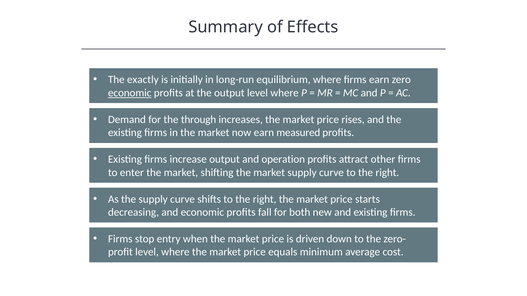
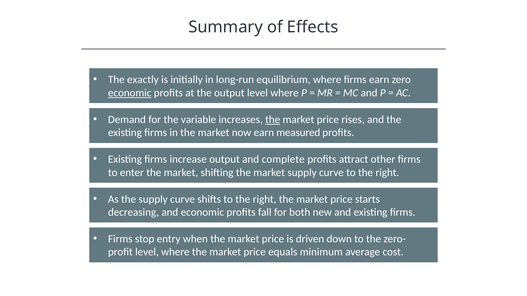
through: through -> variable (199, 120)
the underline: none -> present (273, 120)
operation: operation -> complete (283, 160)
